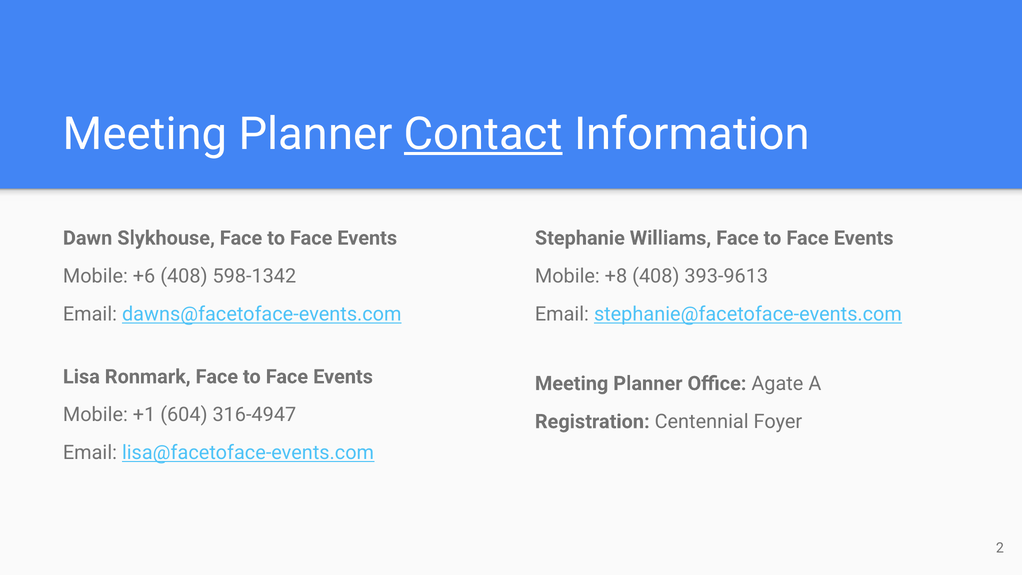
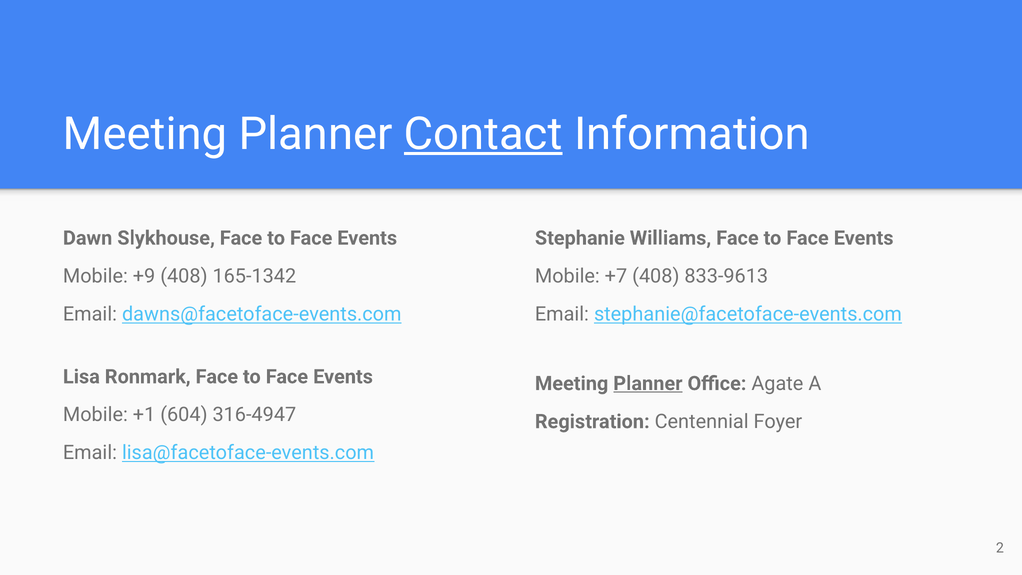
+6: +6 -> +9 (144, 276)
598-1342: 598-1342 -> 165-1342 (254, 276)
+8: +8 -> +7 (616, 276)
393-9613: 393-9613 -> 833-9613 (726, 276)
Planner underline: none -> present (648, 383)
